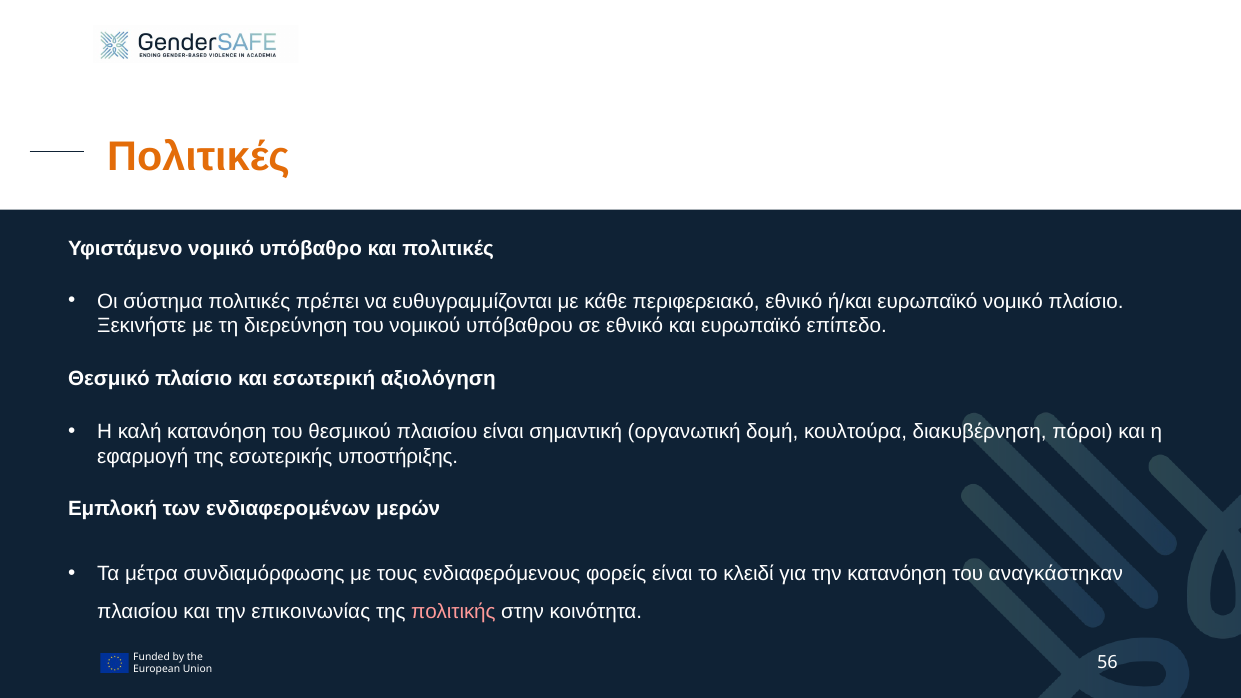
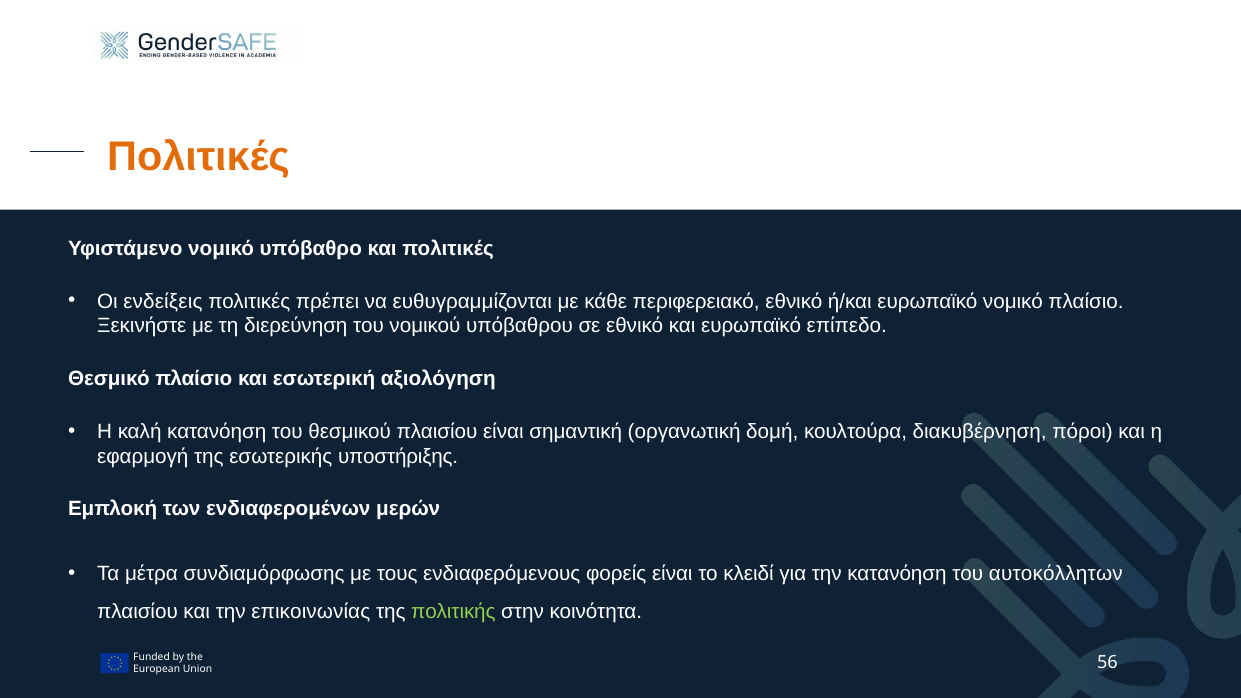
σύστημα: σύστημα -> ενδείξεις (163, 301)
αναγκάστηκαν: αναγκάστηκαν -> αυτοκόλλητων (1056, 574)
πολιτικής colour: pink -> light green (453, 611)
